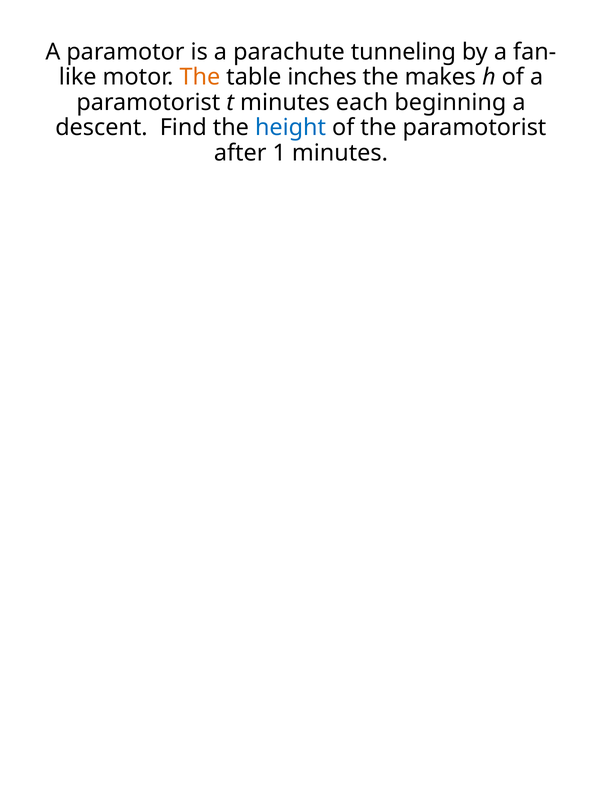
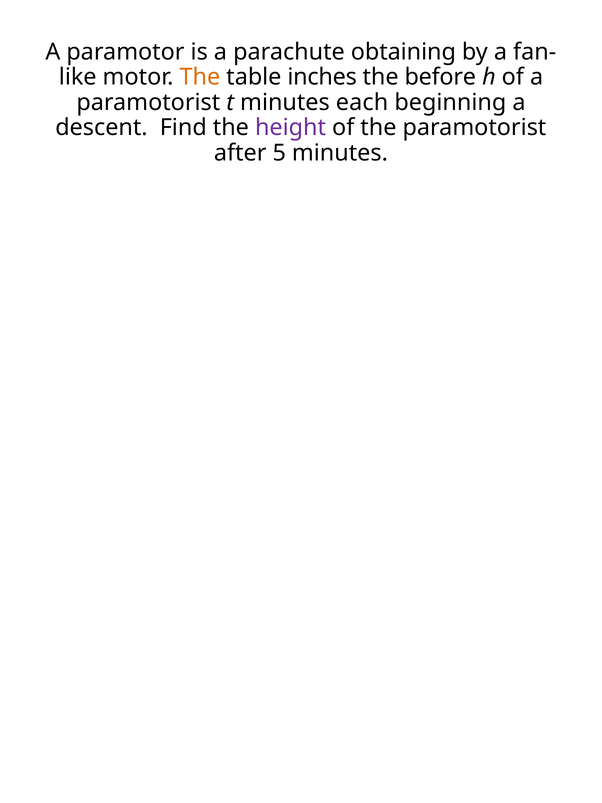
tunneling: tunneling -> obtaining (403, 52)
makes: makes -> before (440, 77)
height colour: blue -> purple (291, 128)
1: 1 -> 5 (279, 153)
